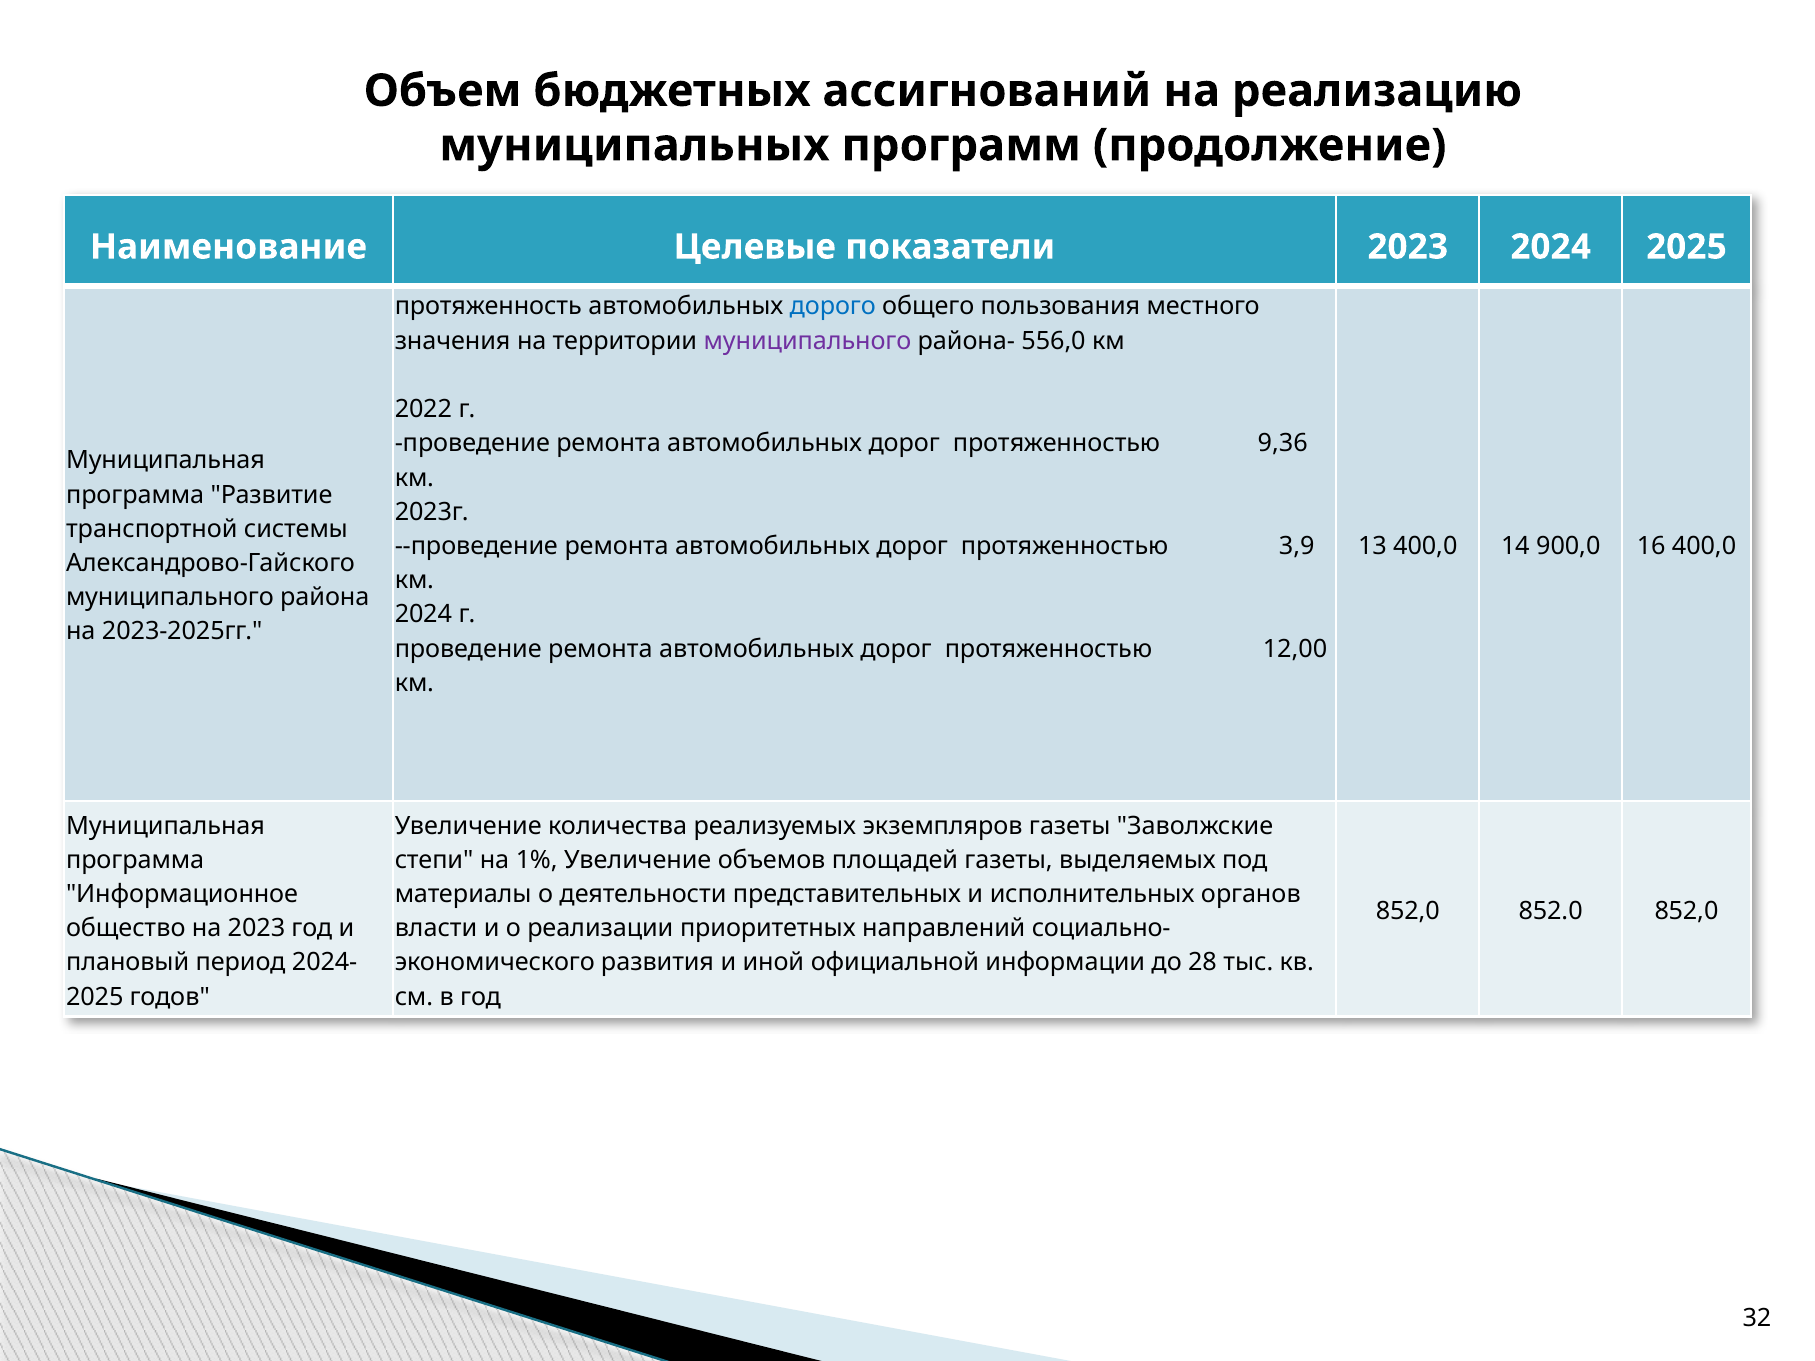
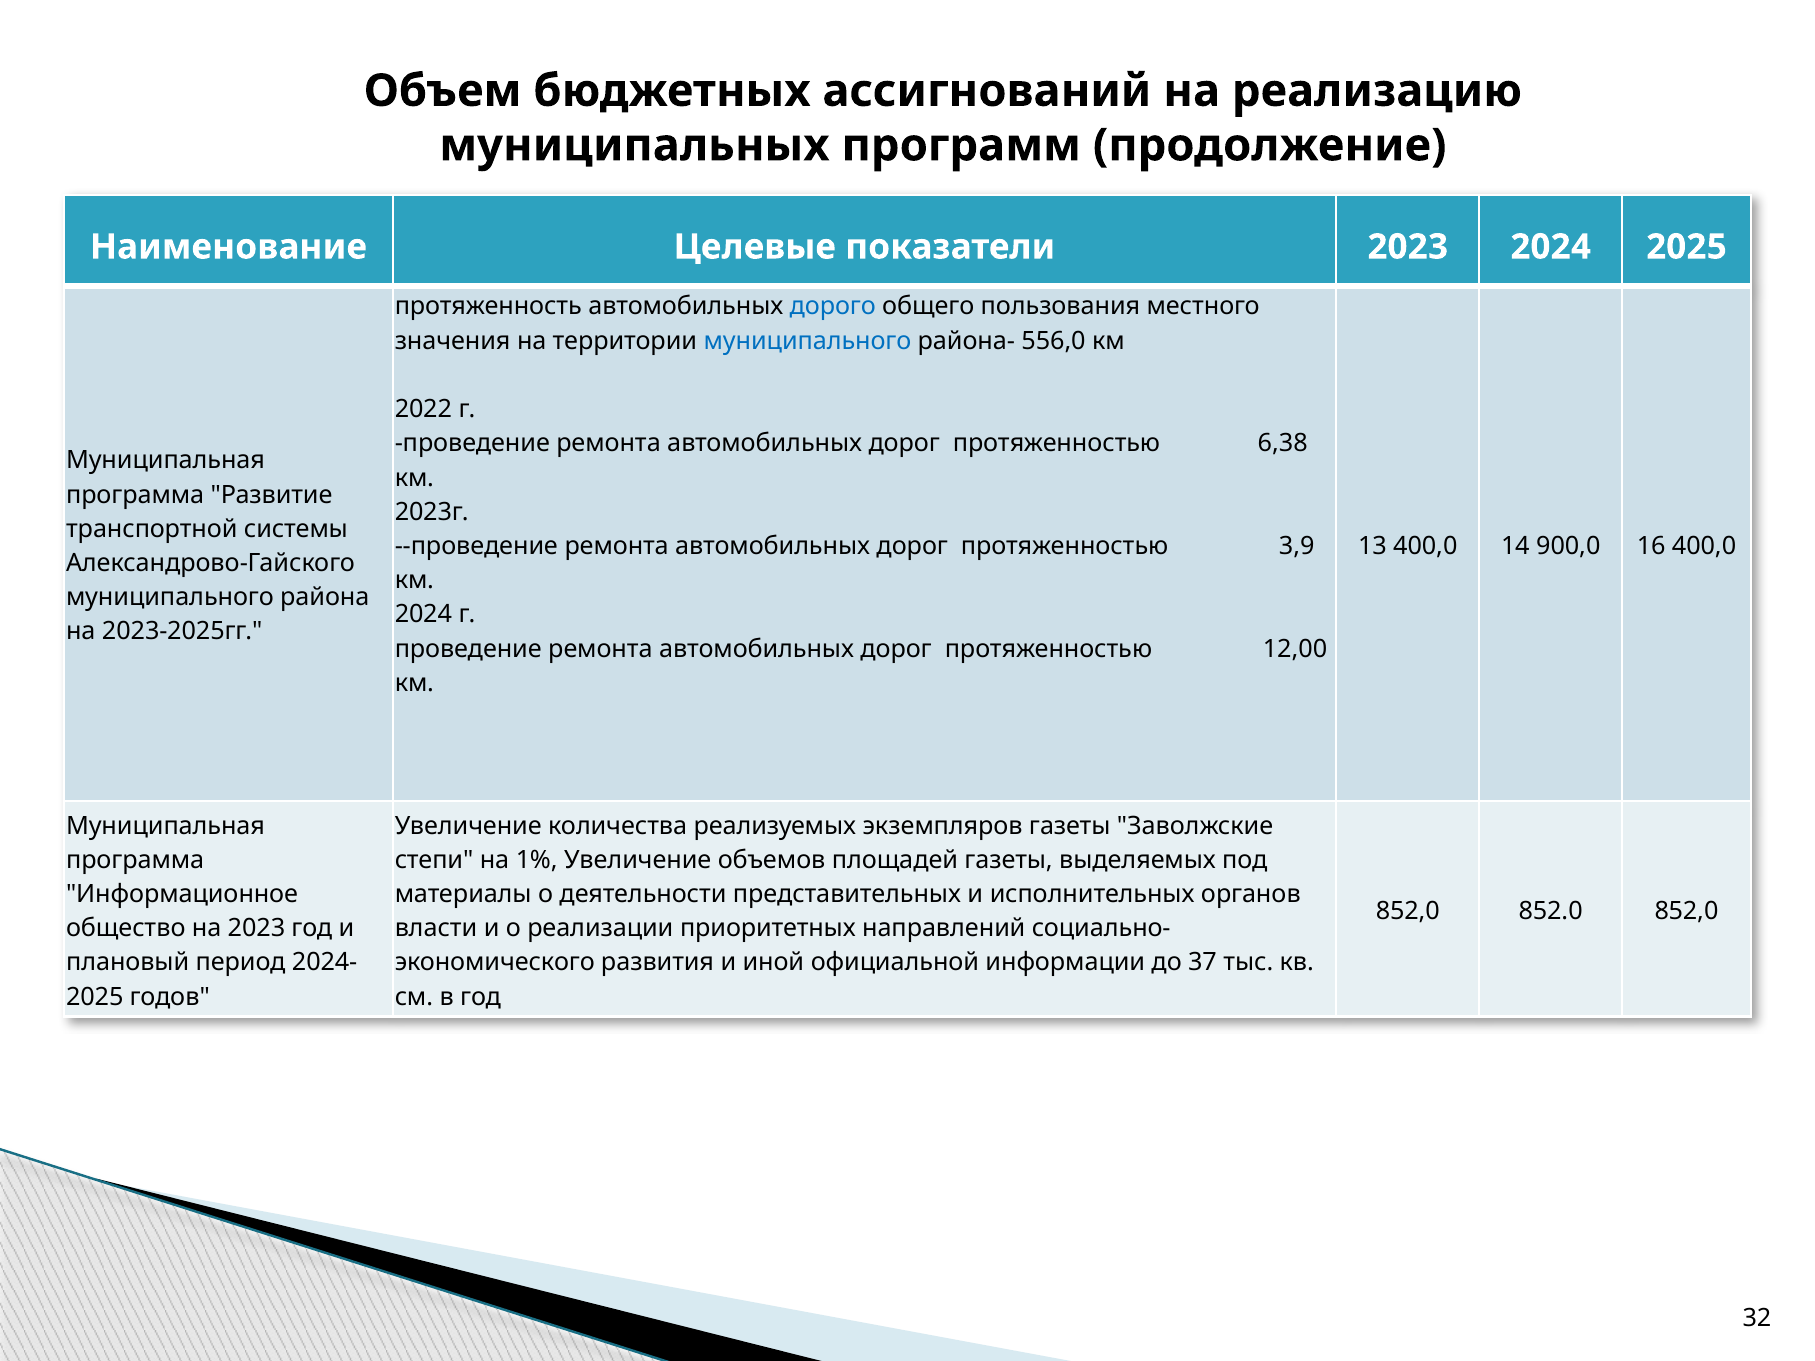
муниципального colour: purple -> blue (808, 341)
9,36: 9,36 -> 6,38 (1283, 444)
28: 28 -> 37 (1202, 963)
